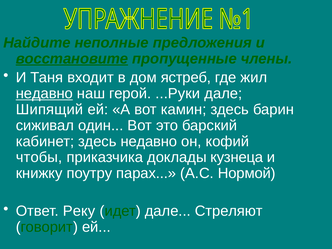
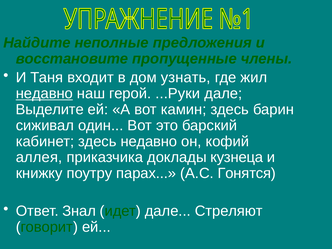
восстановите underline: present -> none (72, 59)
ястреб: ястреб -> узнать (186, 78)
Шипящий: Шипящий -> Выделите (50, 109)
чтобы: чтобы -> аллея (39, 157)
Нормой: Нормой -> Гонятся (247, 173)
Реку: Реку -> Знал (79, 211)
